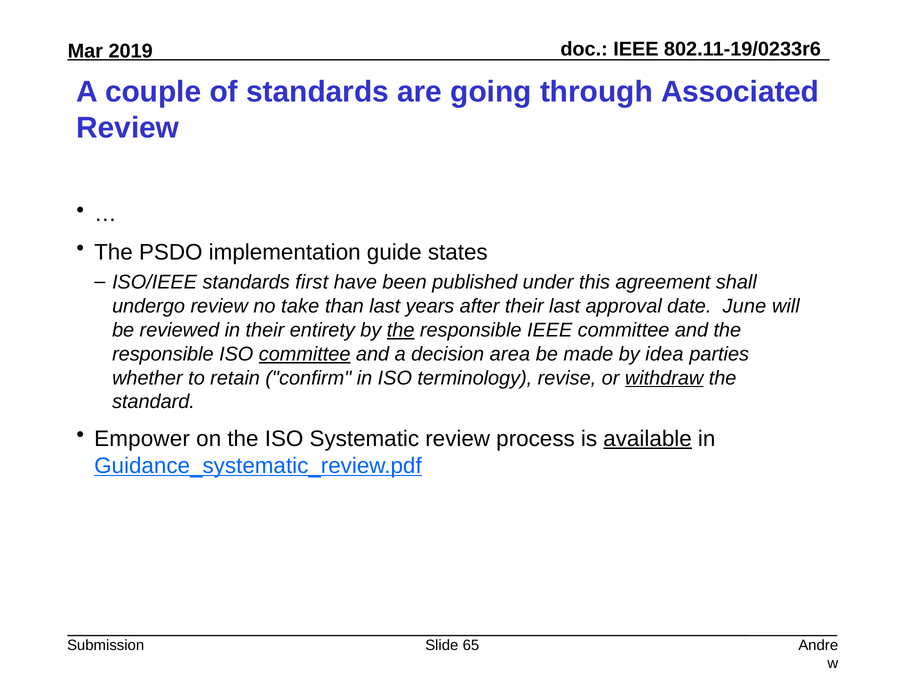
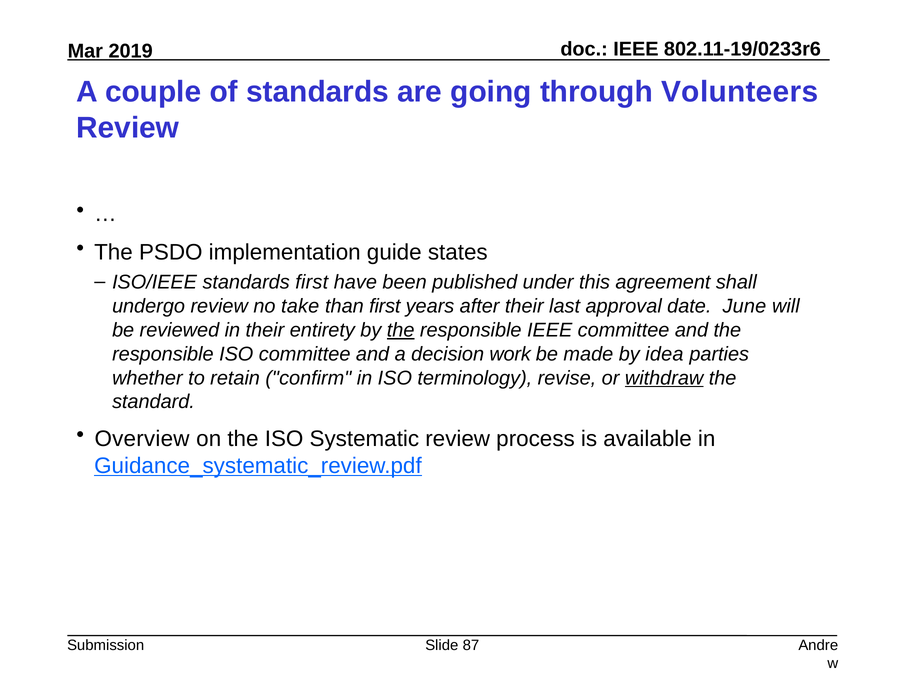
Associated: Associated -> Volunteers (740, 92)
than last: last -> first (385, 306)
committee underline: present -> none (305, 354)
area: area -> work (510, 354)
Empower: Empower -> Overview (142, 439)
available underline: present -> none (648, 439)
65: 65 -> 87 (471, 645)
